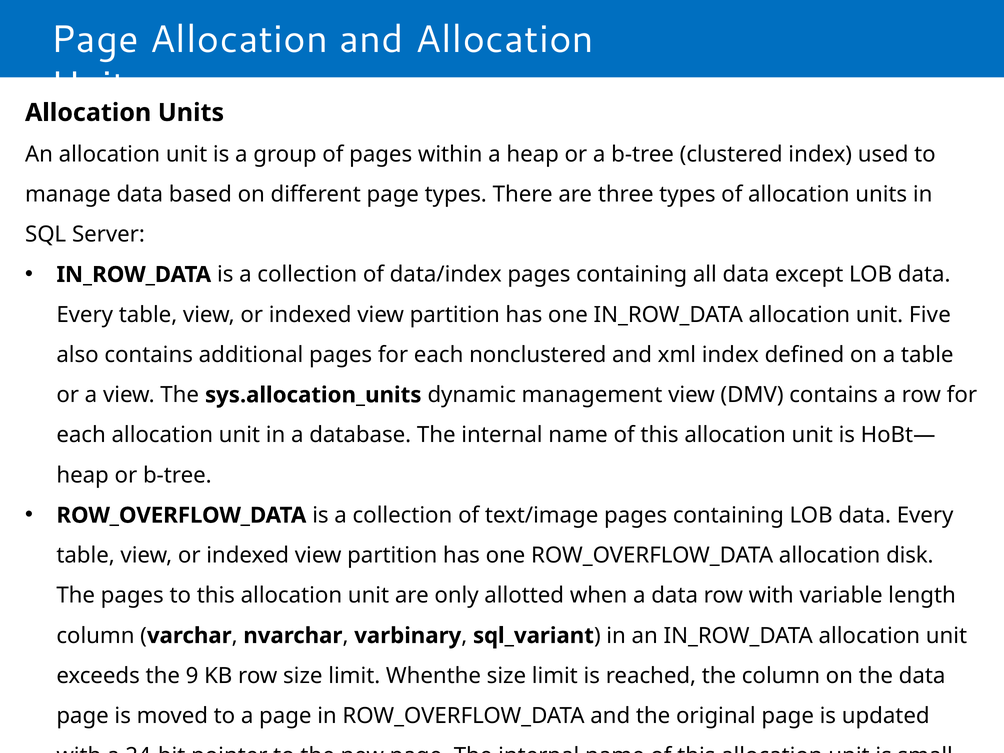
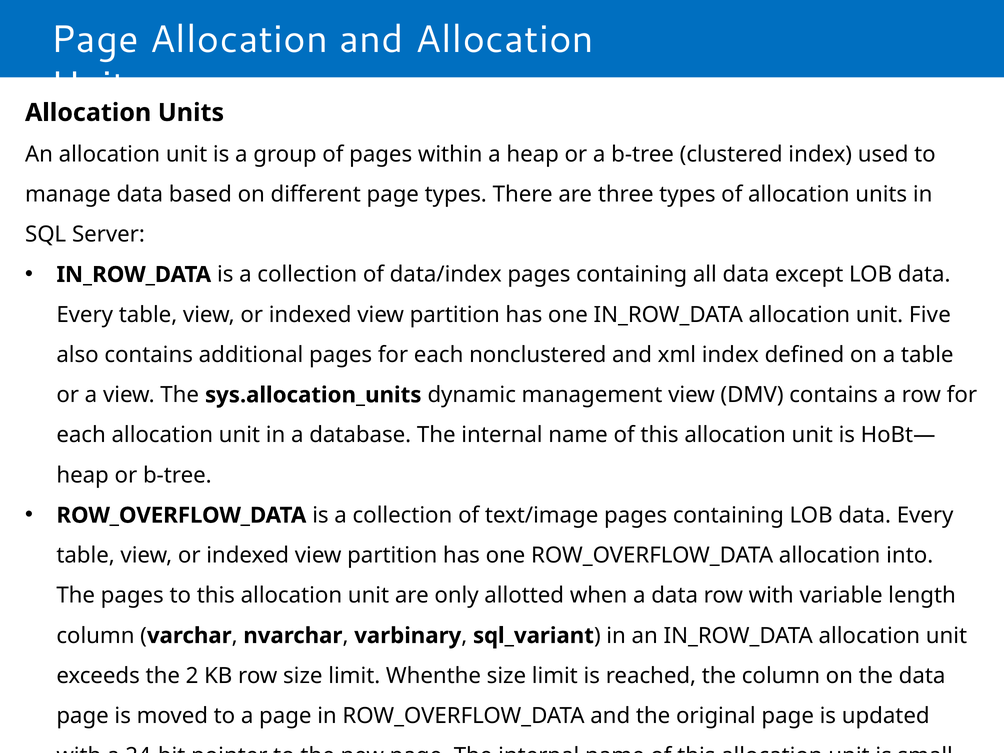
disk: disk -> into (910, 555)
9: 9 -> 2 (192, 676)
